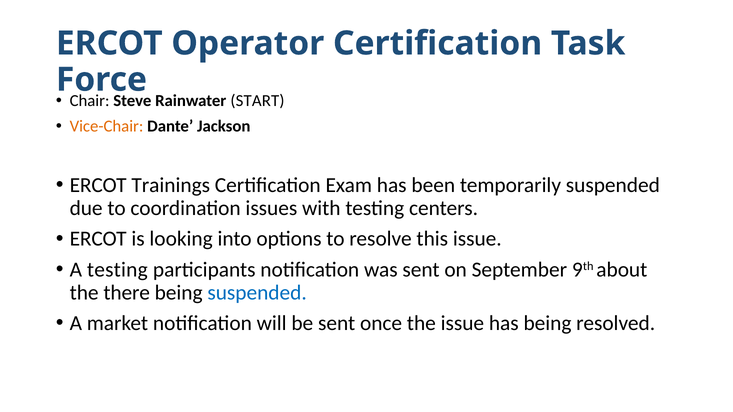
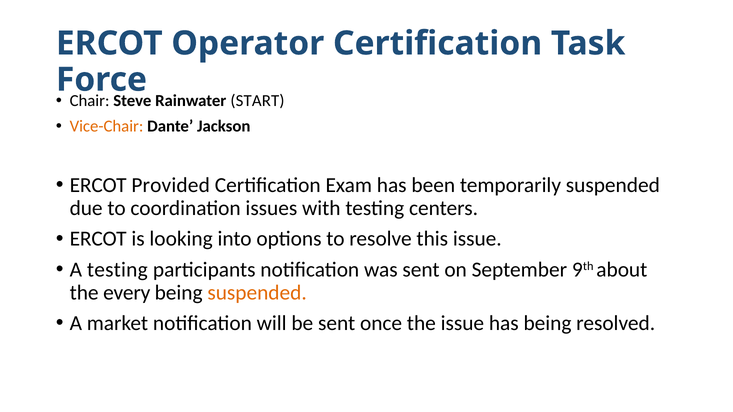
Trainings: Trainings -> Provided (171, 185)
there: there -> every (127, 293)
suspended colour: blue -> orange (257, 293)
